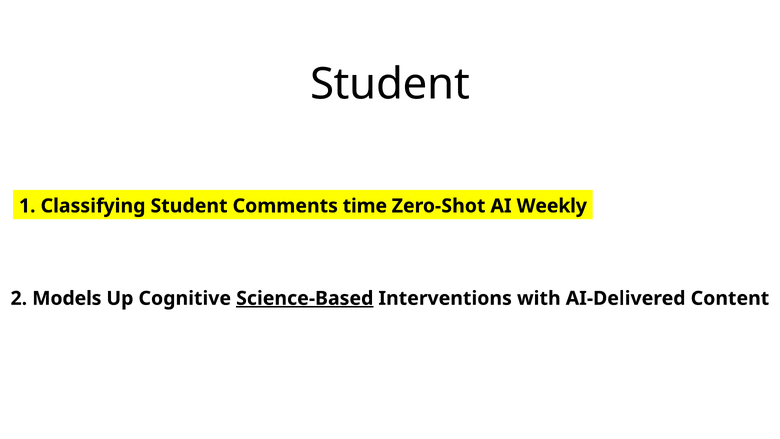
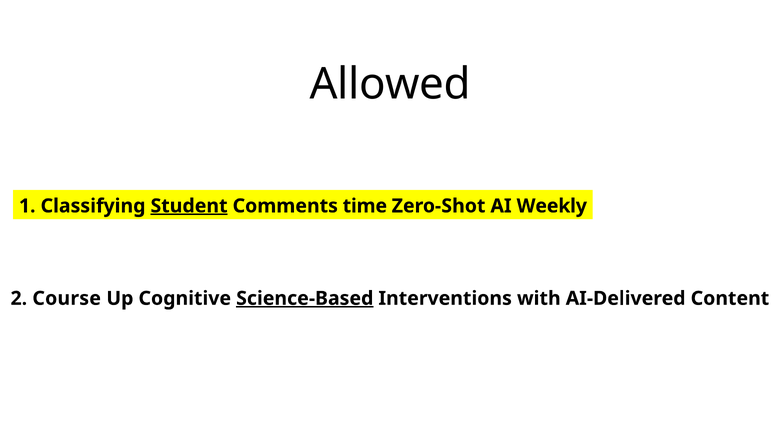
Student: Student -> Allowed (390, 84)
Student underline: none -> present (189, 206)
Models: Models -> Course (67, 298)
